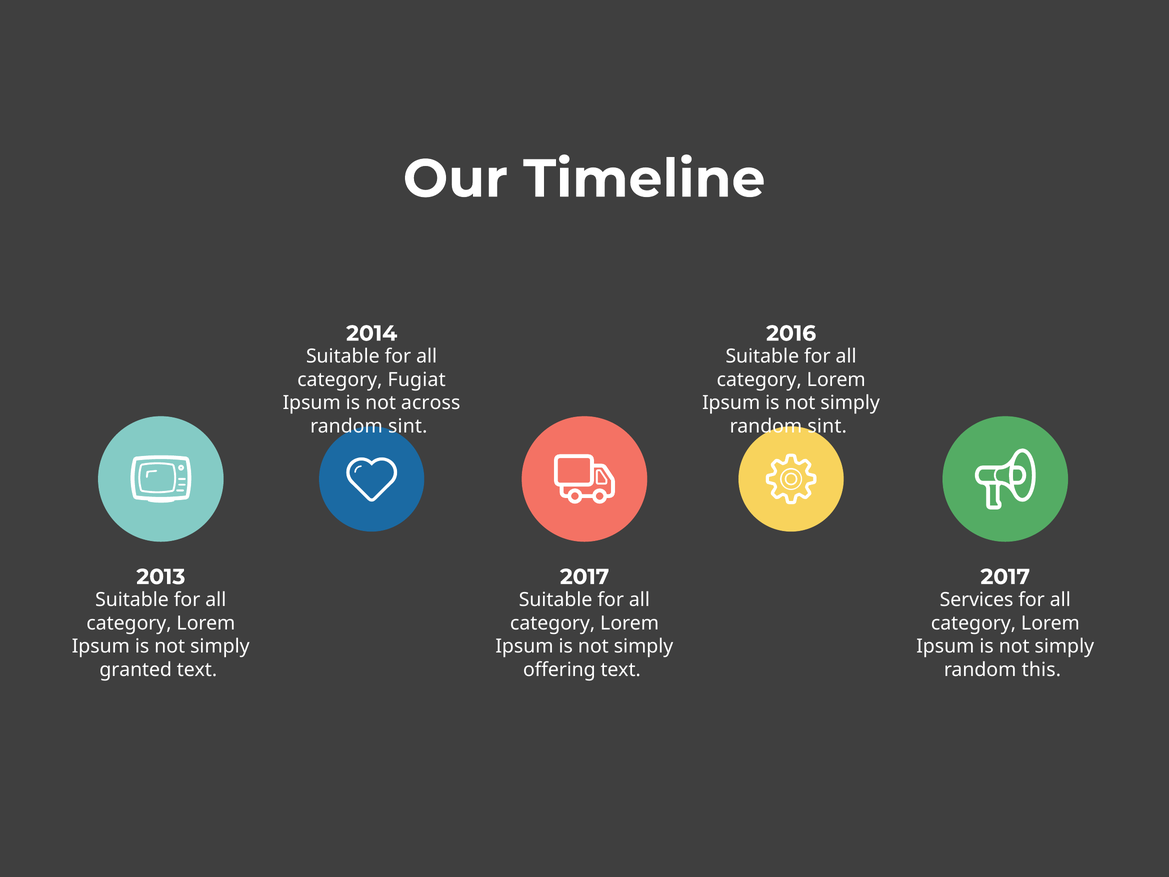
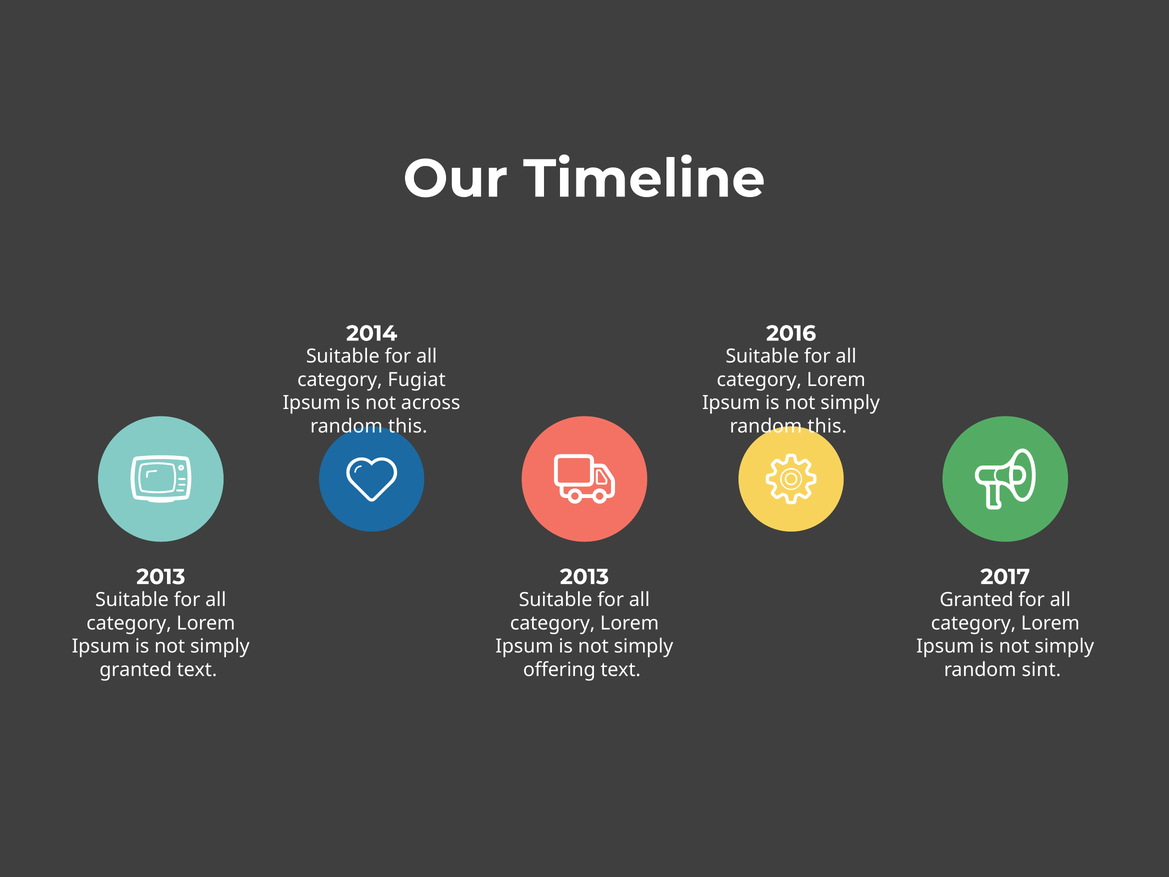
sint: sint -> this (408, 426)
sint: sint -> this (827, 426)
2017: 2017 -> 2013 (584, 577)
Services: Services -> Granted (977, 600)
this: this -> sint (1041, 670)
